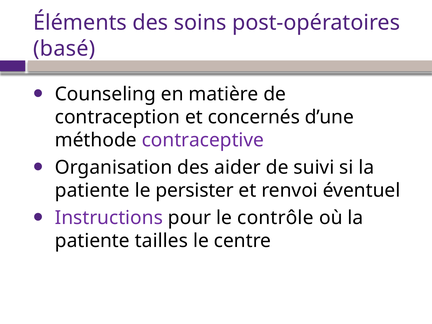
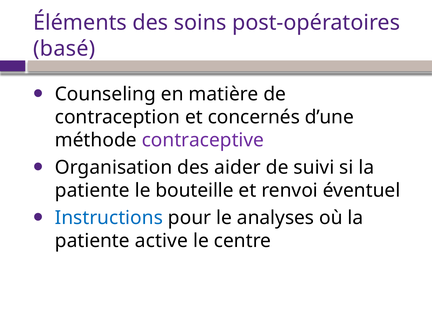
persister: persister -> bouteille (195, 191)
Instructions colour: purple -> blue (109, 218)
contrôle: contrôle -> analyses (276, 218)
tailles: tailles -> active (161, 241)
